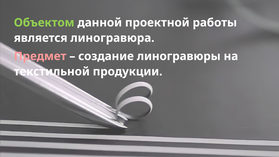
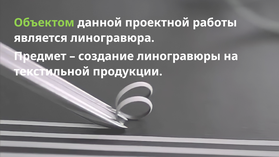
Предмет colour: pink -> white (40, 56)
